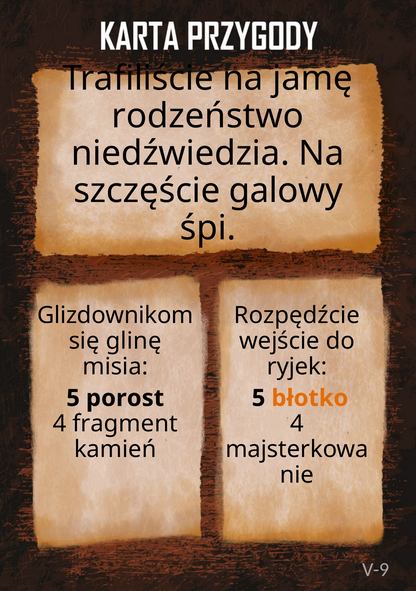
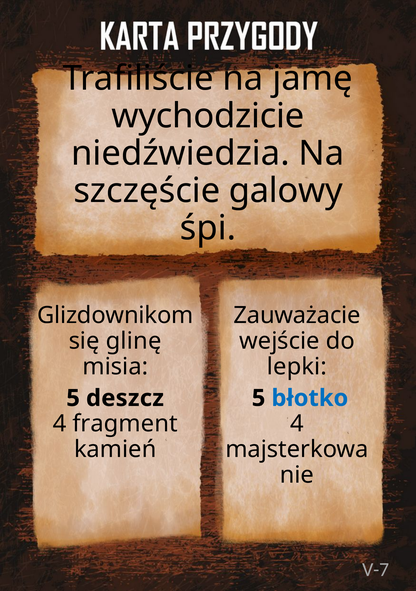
rodzeństwo: rodzeństwo -> wychodzicie (208, 116)
Rozpędźcie: Rozpędźcie -> Zauważacie (297, 315)
ryjek: ryjek -> lepki (297, 367)
porost: porost -> deszcz (125, 398)
błotko colour: orange -> blue (310, 398)
V-9: V-9 -> V-7 (376, 570)
